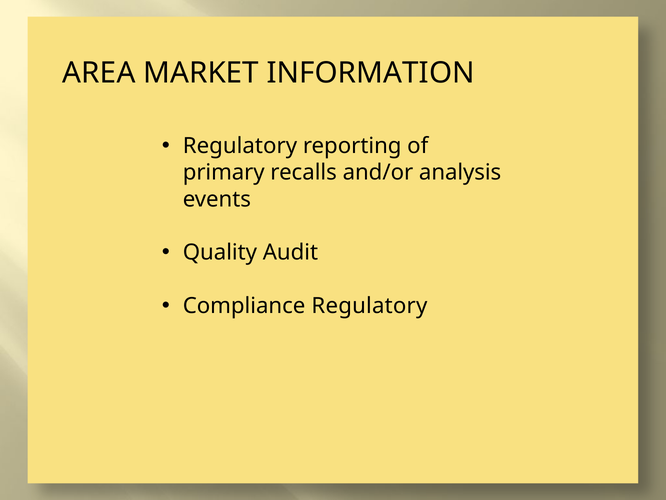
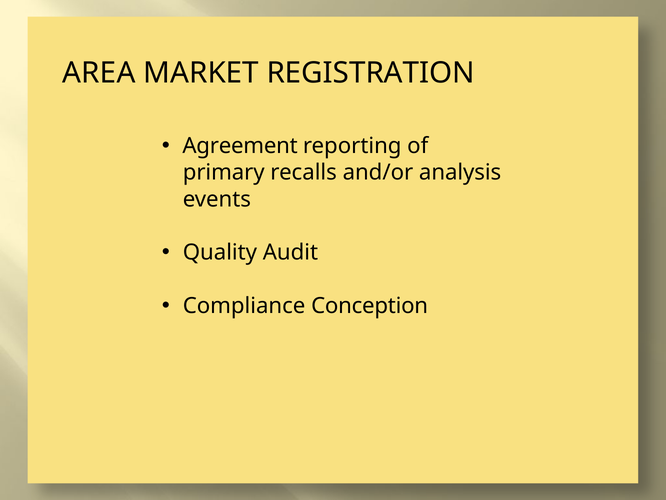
INFORMATION: INFORMATION -> REGISTRATION (371, 73)
Regulatory: Regulatory -> Agreement (240, 146)
Compliance Regulatory: Regulatory -> Conception (370, 306)
